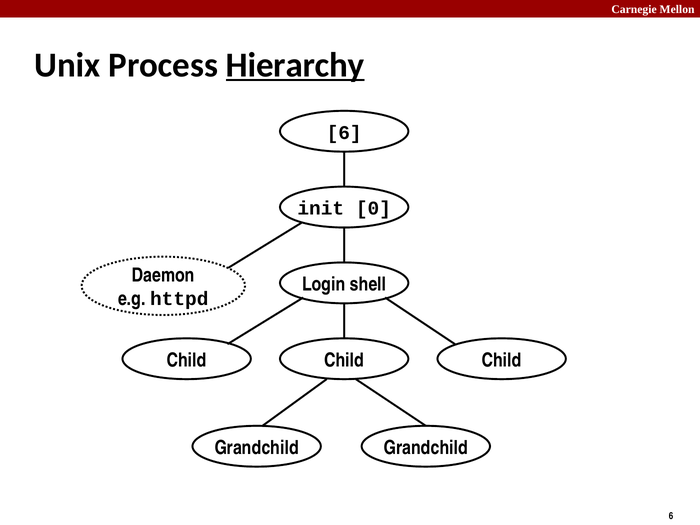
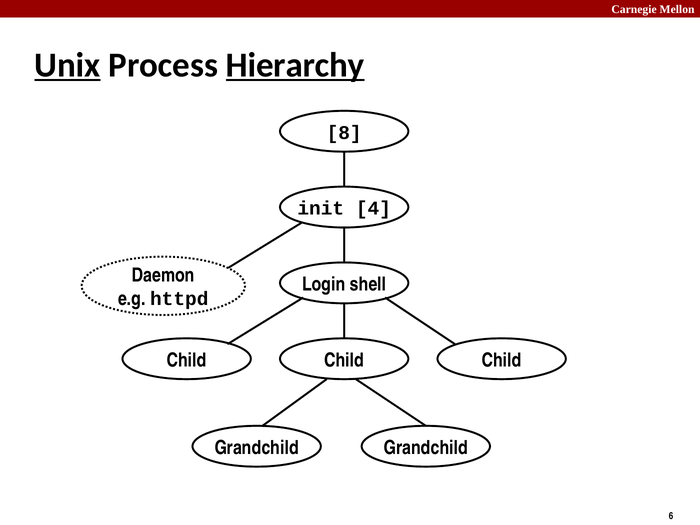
Unix underline: none -> present (67, 65)
6: 6 -> 8 (344, 133)
0: 0 -> 4 (373, 208)
